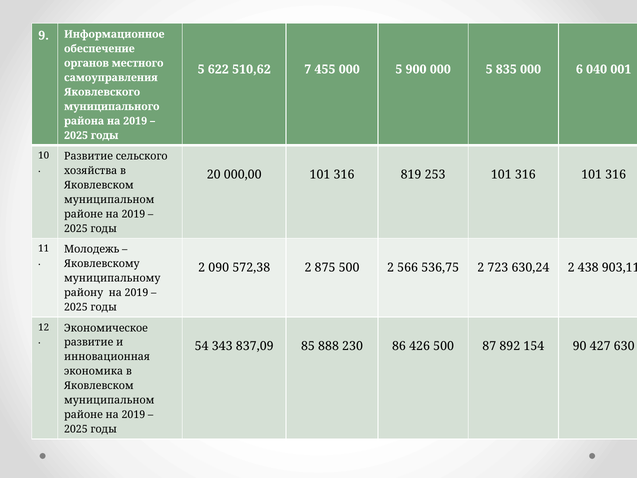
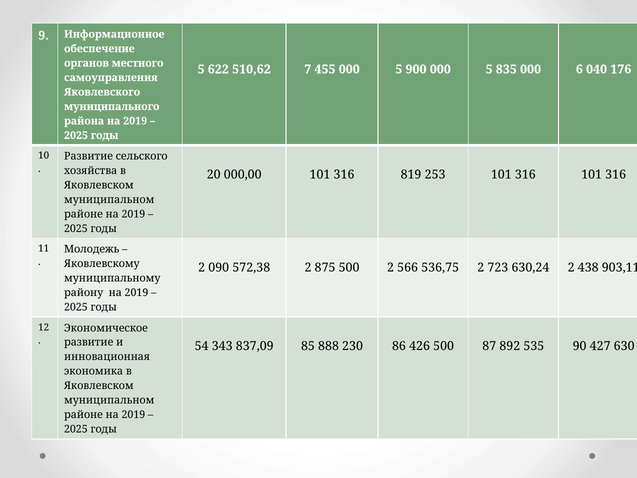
001: 001 -> 176 (621, 69)
154: 154 -> 535 (534, 346)
